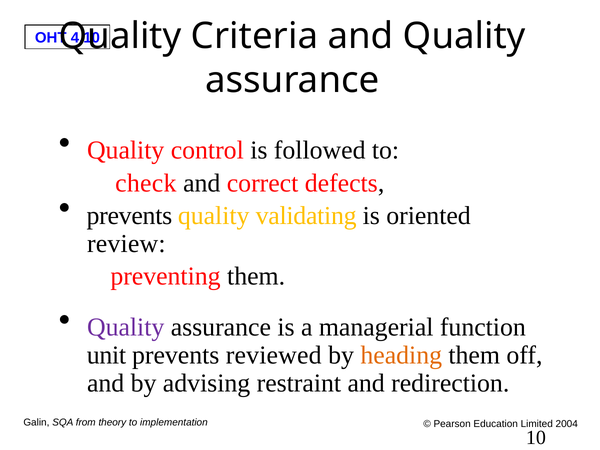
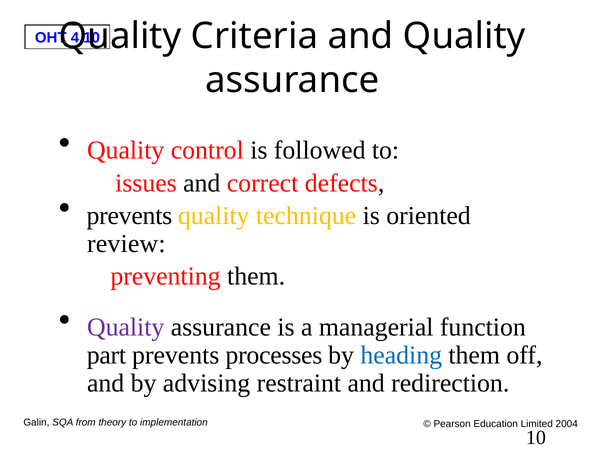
check: check -> issues (146, 183)
validating: validating -> technique (306, 216)
unit: unit -> part (106, 355)
reviewed: reviewed -> processes (274, 355)
heading colour: orange -> blue (401, 355)
